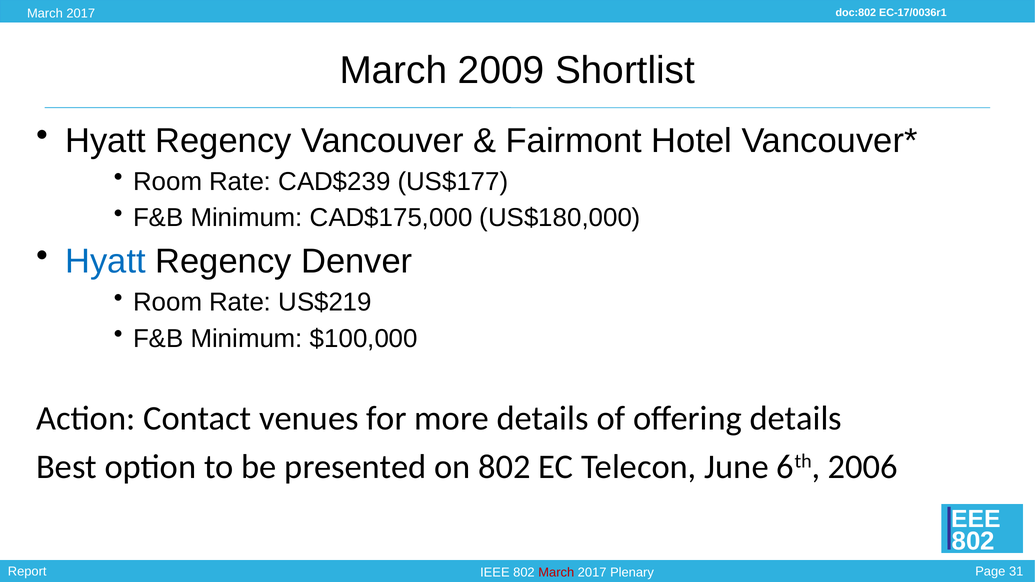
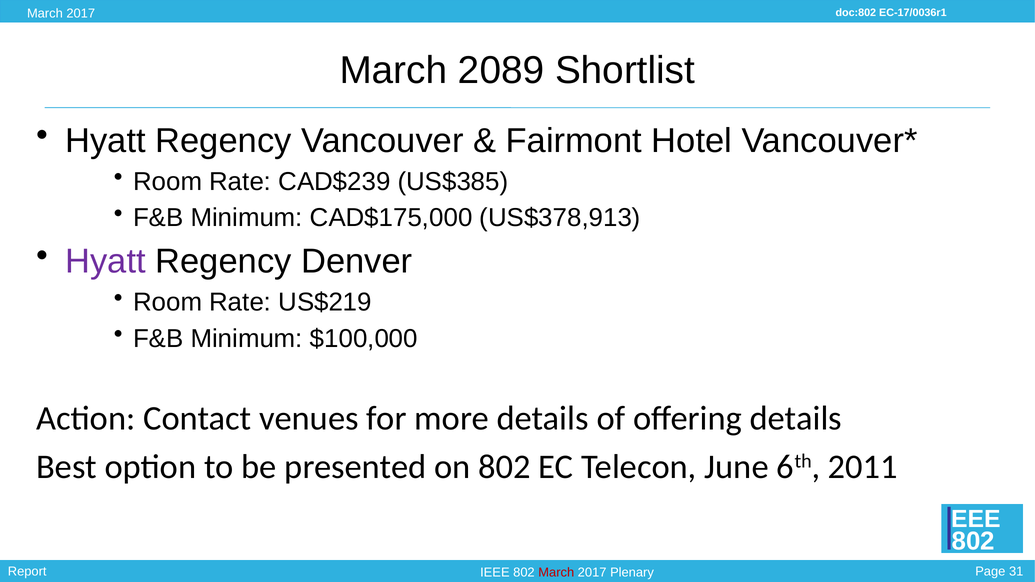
2009: 2009 -> 2089 (501, 71)
US$177: US$177 -> US$385 (453, 182)
US$180,000: US$180,000 -> US$378,913 (560, 218)
Hyatt colour: blue -> purple (105, 262)
2006: 2006 -> 2011 (863, 467)
